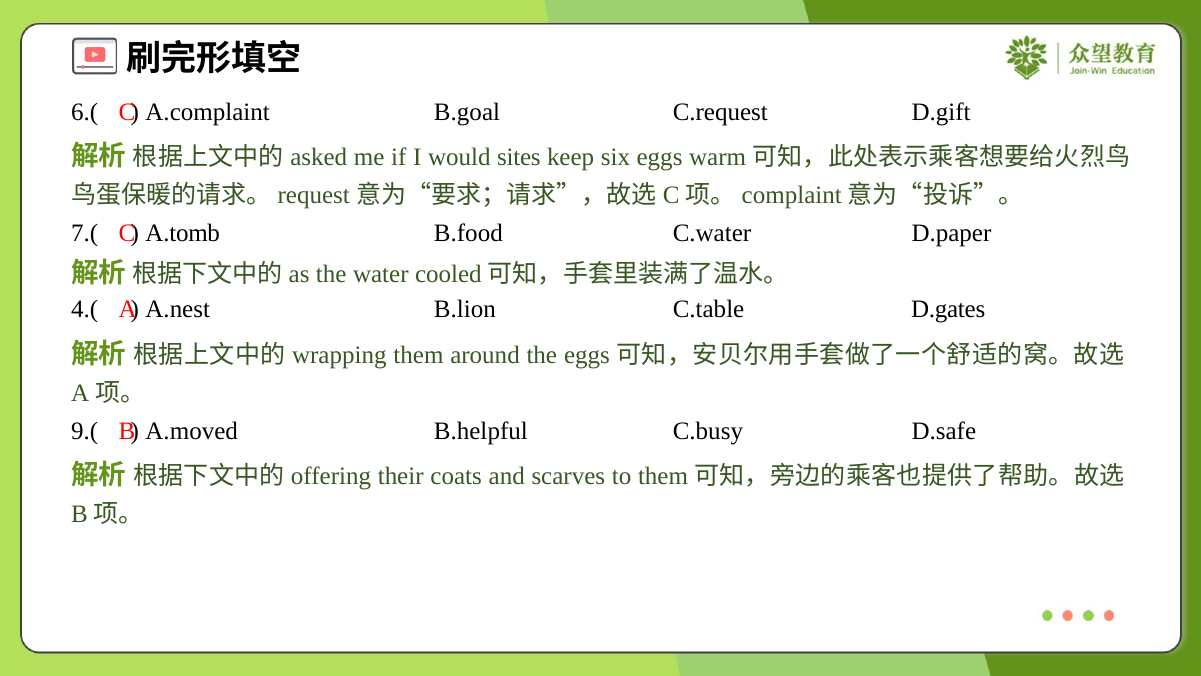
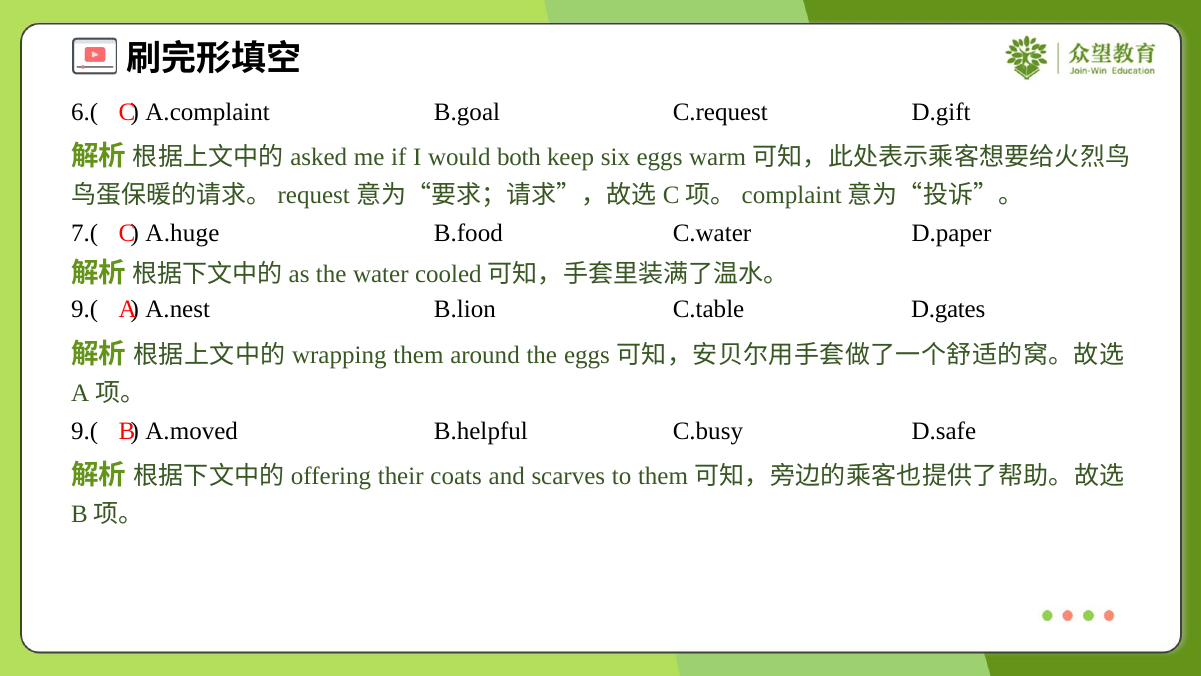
sites: sites -> both (519, 157)
A.tomb: A.tomb -> A.huge (183, 233)
4.(: 4.( -> 9.( (85, 309)
